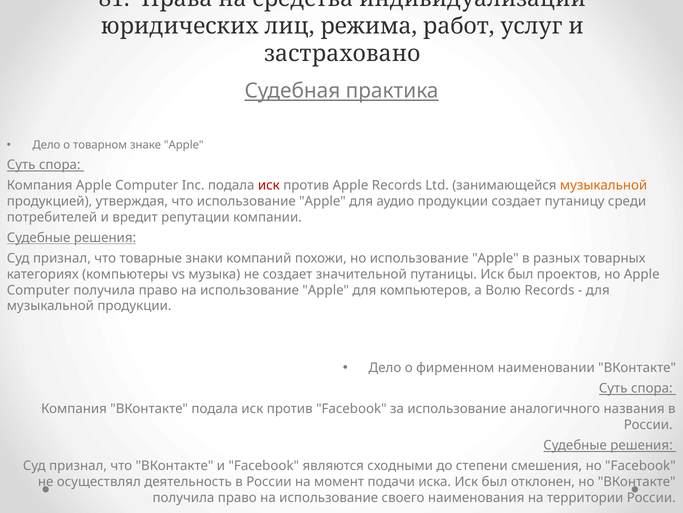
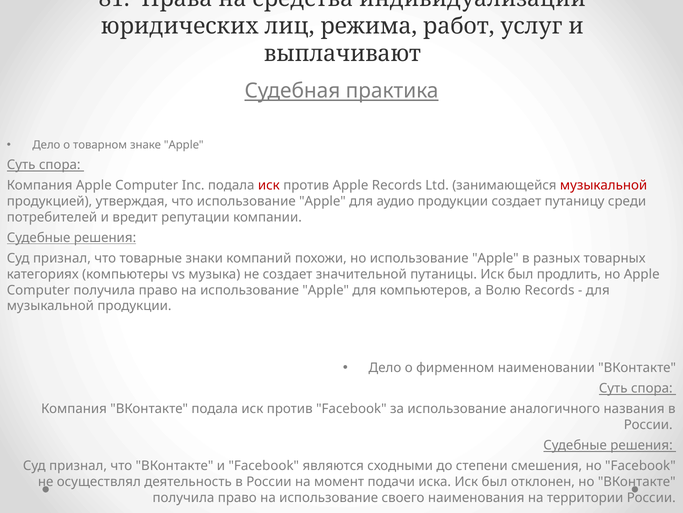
застраховано: застраховано -> выплачивают (342, 54)
музыкальной colour: orange -> red (604, 185)
проектов: проектов -> продлить (569, 274)
